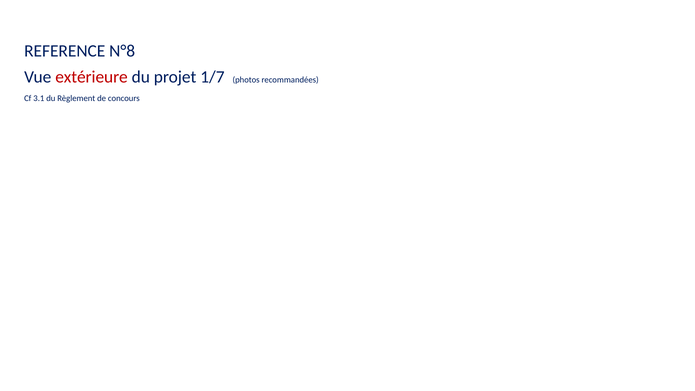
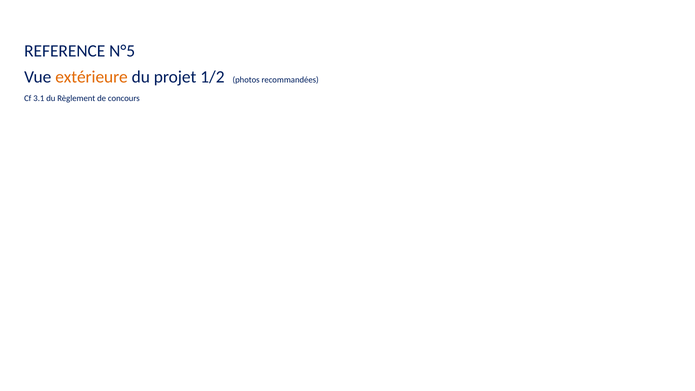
N°8: N°8 -> N°5 (122, 51)
extérieure colour: red -> orange (92, 77)
1/7: 1/7 -> 1/2 (212, 77)
